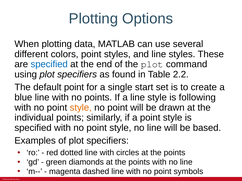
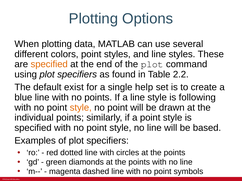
specified colour: blue -> orange (49, 64)
default point: point -> exist (74, 87)
start: start -> help (144, 87)
